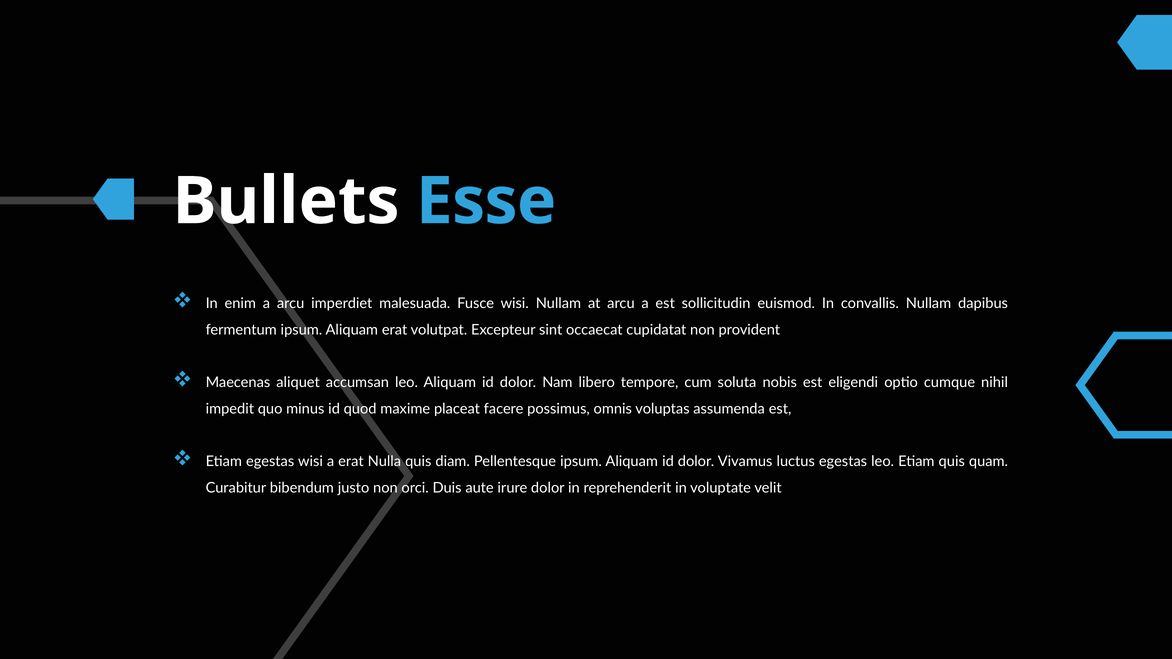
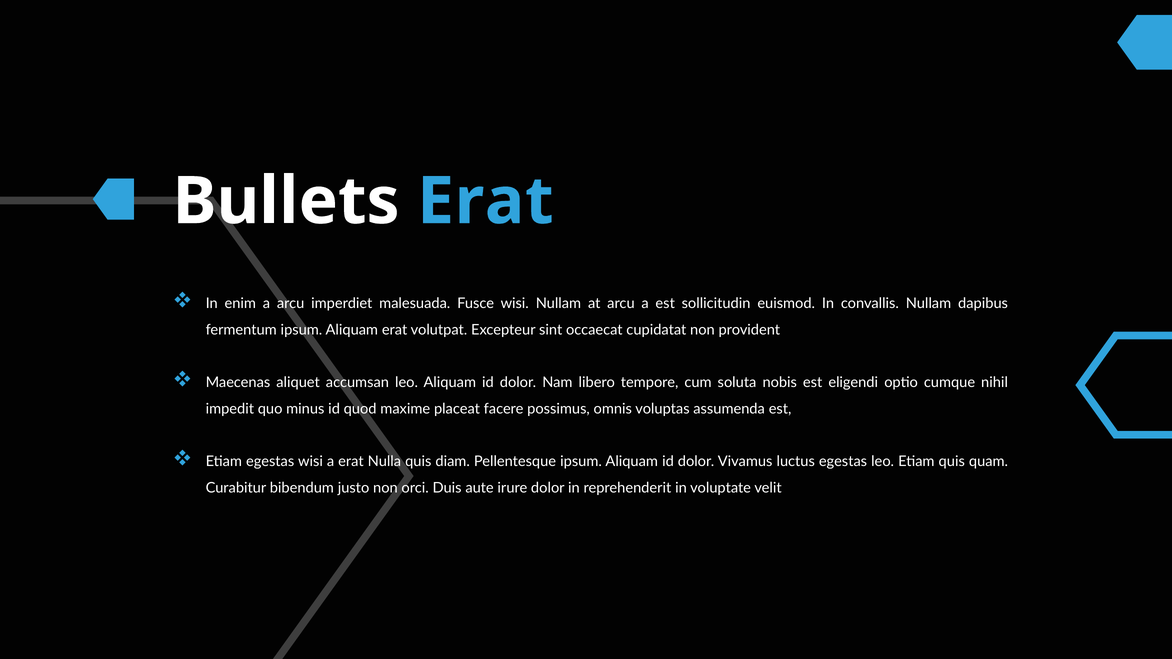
Esse: Esse -> Erat (485, 201)
